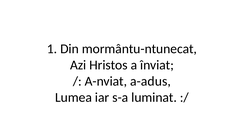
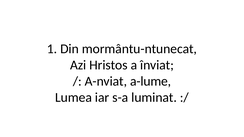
a-adus: a-adus -> a-lume (151, 81)
